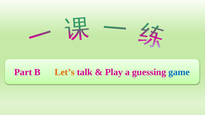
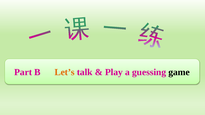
game colour: blue -> black (179, 72)
